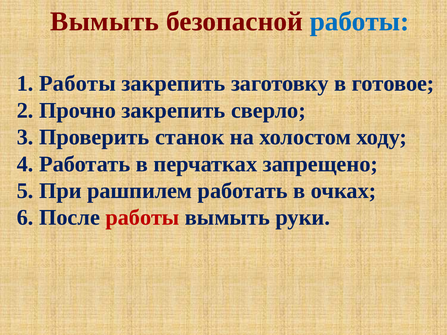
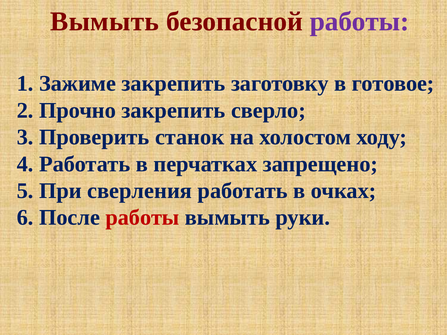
работы colour: blue -> purple (359, 21)
1 Работы: Работы -> Зажиме (78, 84)
рашпилем: рашпилем -> сверления (140, 191)
